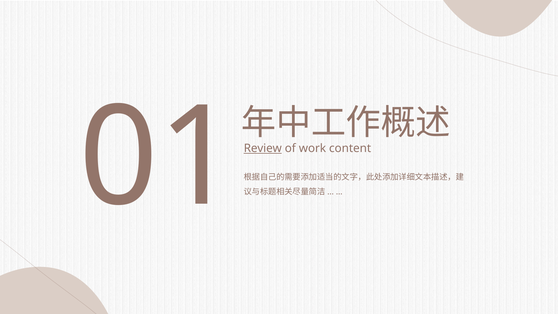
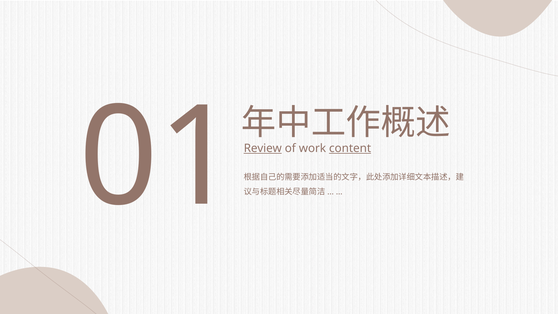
content underline: none -> present (350, 148)
